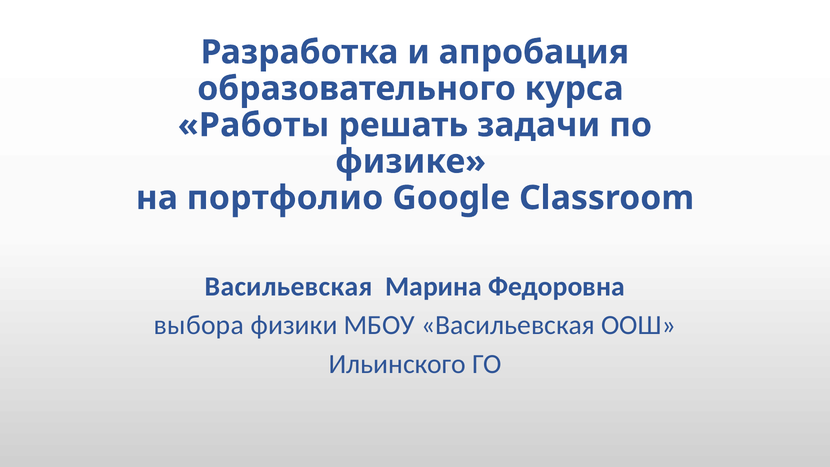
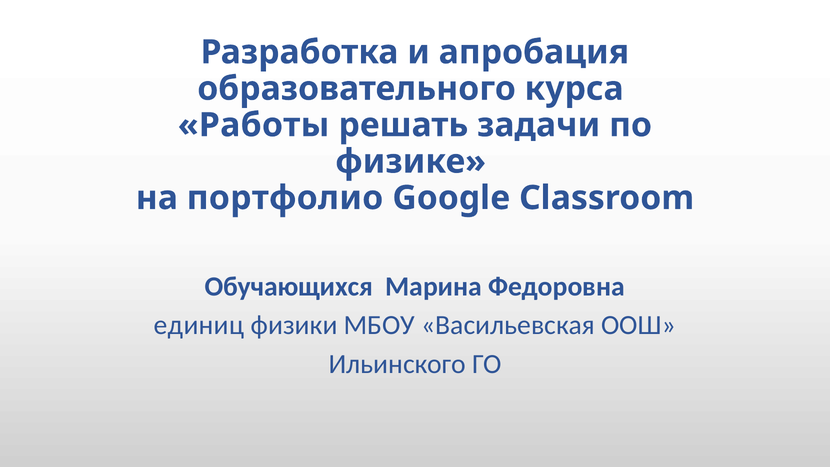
Васильевская: Васильевская -> Обучающихся (289, 287)
выбора: выбора -> единиц (199, 325)
